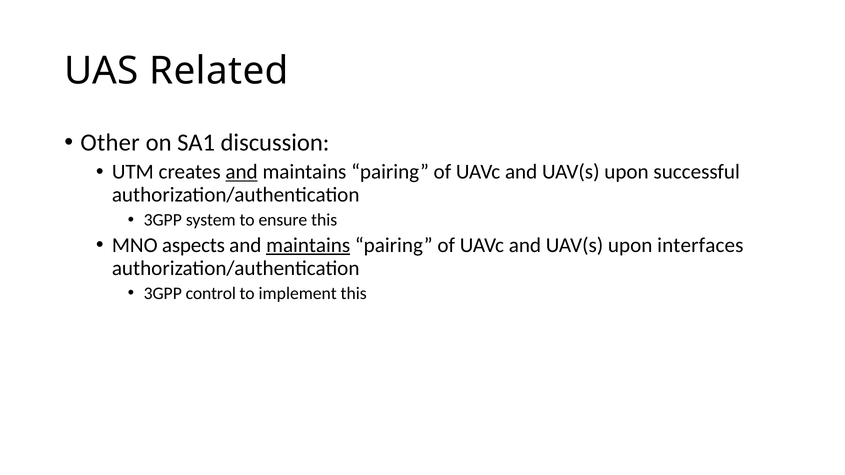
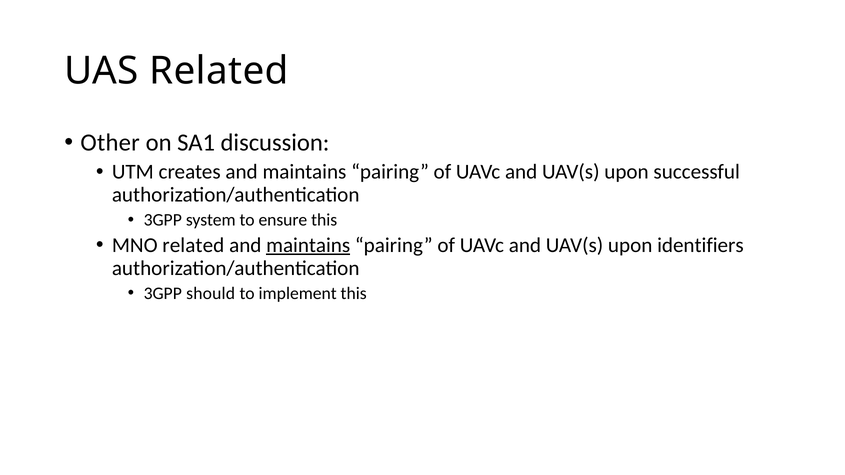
and underline: present -> none (242, 172)
MNO aspects: aspects -> related (193, 245)
interfaces: interfaces -> identifiers (700, 245)
control: control -> should (211, 294)
